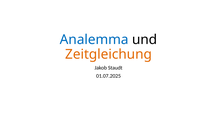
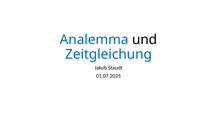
Zeitgleichung colour: orange -> blue (109, 54)
